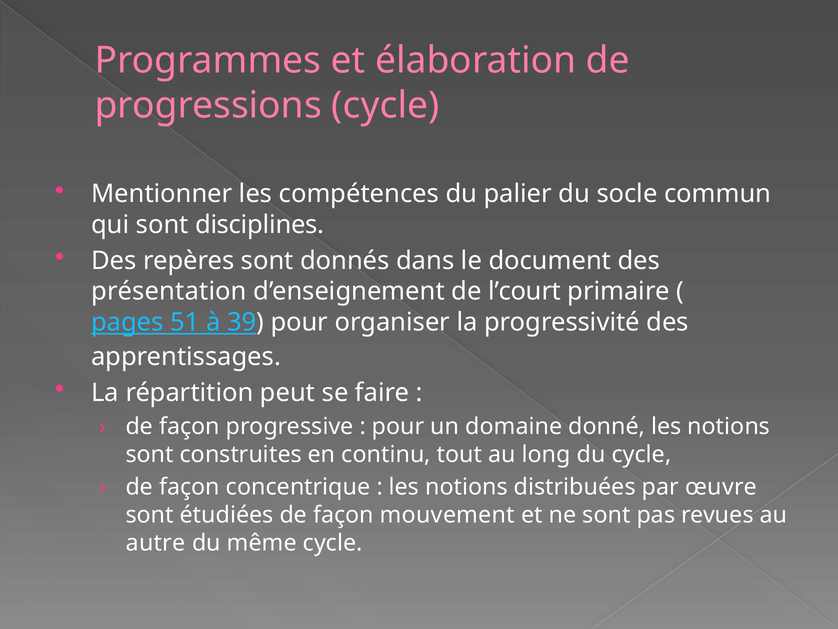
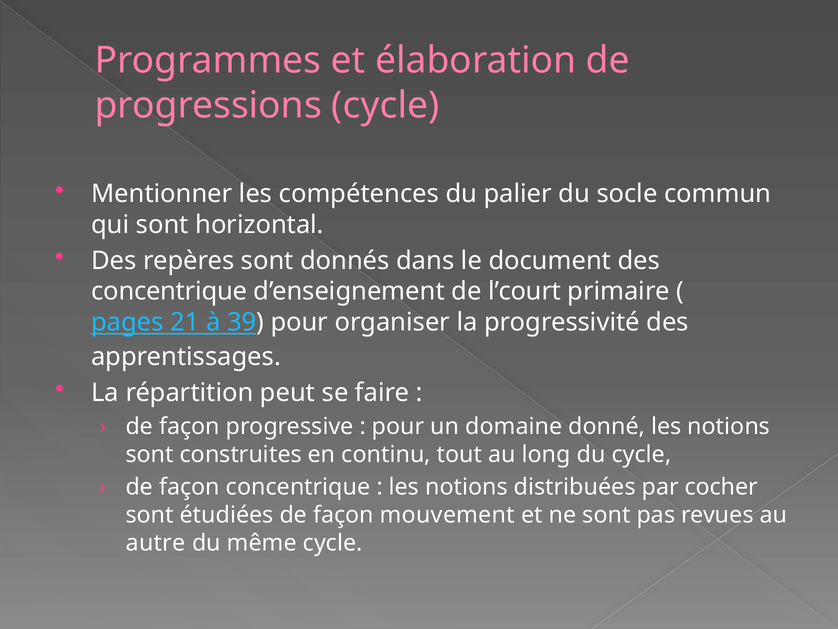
disciplines: disciplines -> horizontal (260, 225)
présentation: présentation -> concentrique (169, 291)
51: 51 -> 21 (185, 322)
œuvre: œuvre -> cocher (721, 487)
